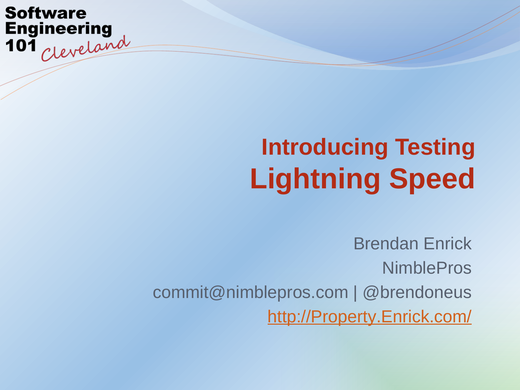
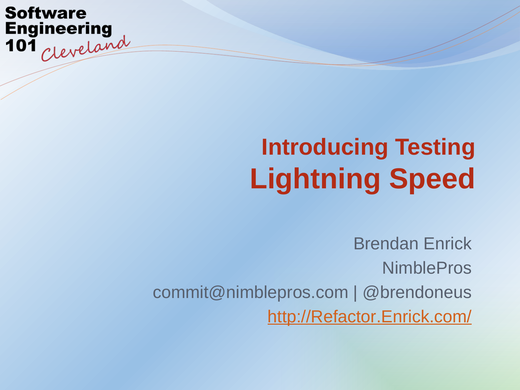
http://Property.Enrick.com/: http://Property.Enrick.com/ -> http://Refactor.Enrick.com/ (370, 317)
